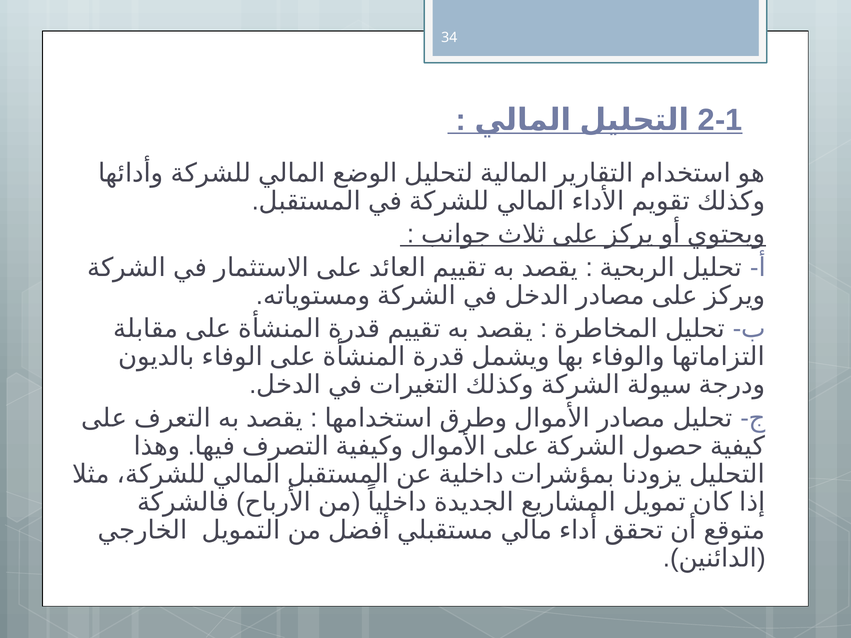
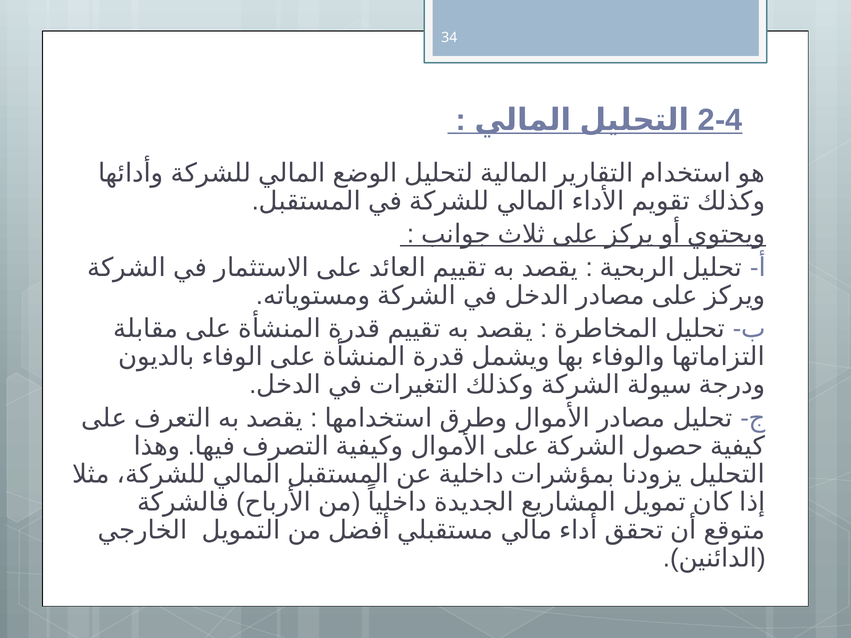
2-1: 2-1 -> 2-4 (720, 120)
